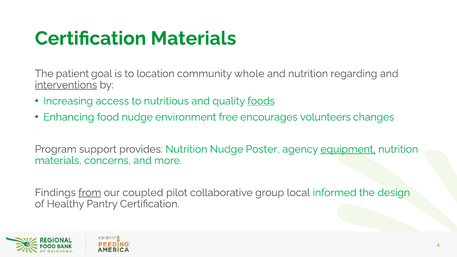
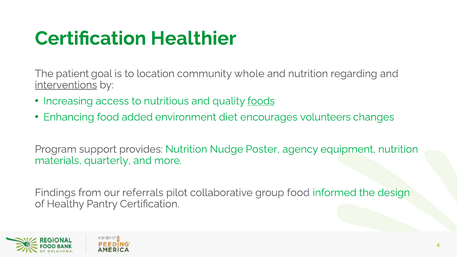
Certification Materials: Materials -> Healthier (193, 38)
food nudge: nudge -> added (137, 117)
free: free -> diet (228, 117)
equipment underline: present -> none (348, 149)
concerns: concerns -> quarterly (107, 161)
from underline: present -> none (90, 193)
coupled: coupled -> referrals (143, 193)
group local: local -> food (298, 193)
